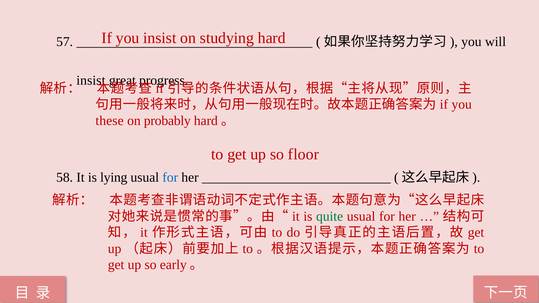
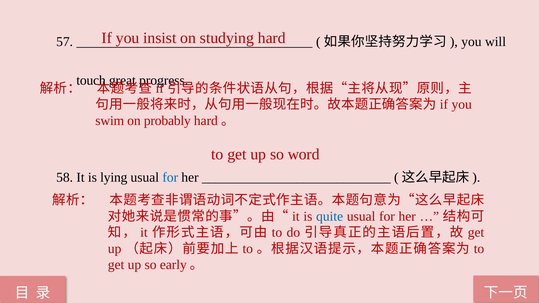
insist: insist -> touch (91, 80)
these: these -> swim (110, 121)
floor: floor -> word (304, 154)
quite colour: green -> blue (330, 216)
